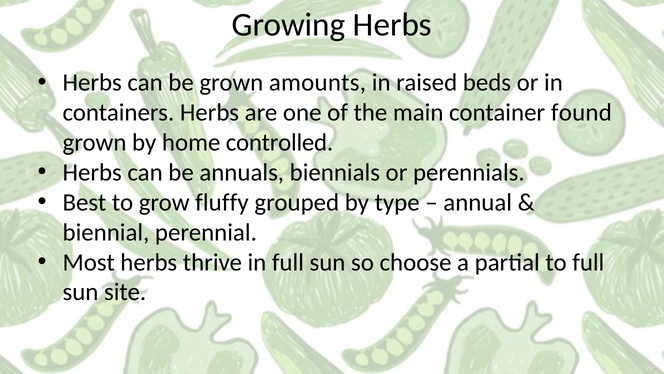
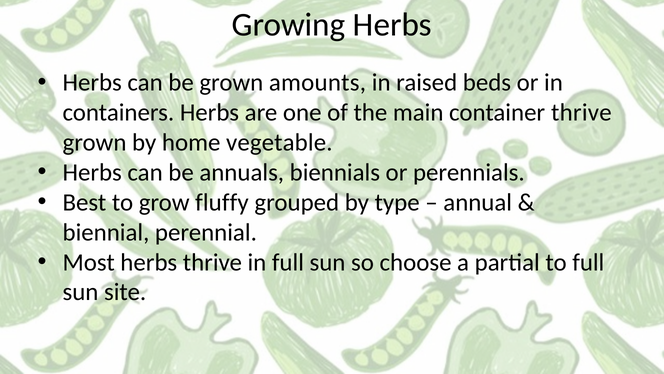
container found: found -> thrive (581, 113)
controlled: controlled -> vegetable (279, 142)
